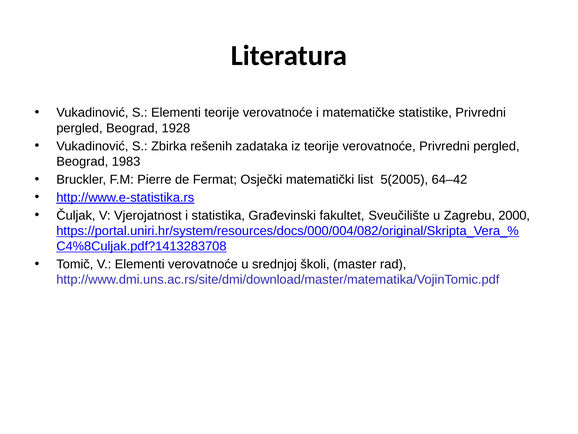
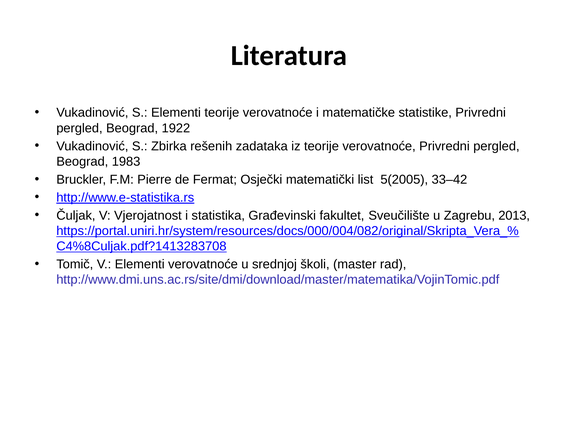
1928: 1928 -> 1922 (176, 128)
64–42: 64–42 -> 33–42 (449, 179)
2000: 2000 -> 2013 (514, 215)
